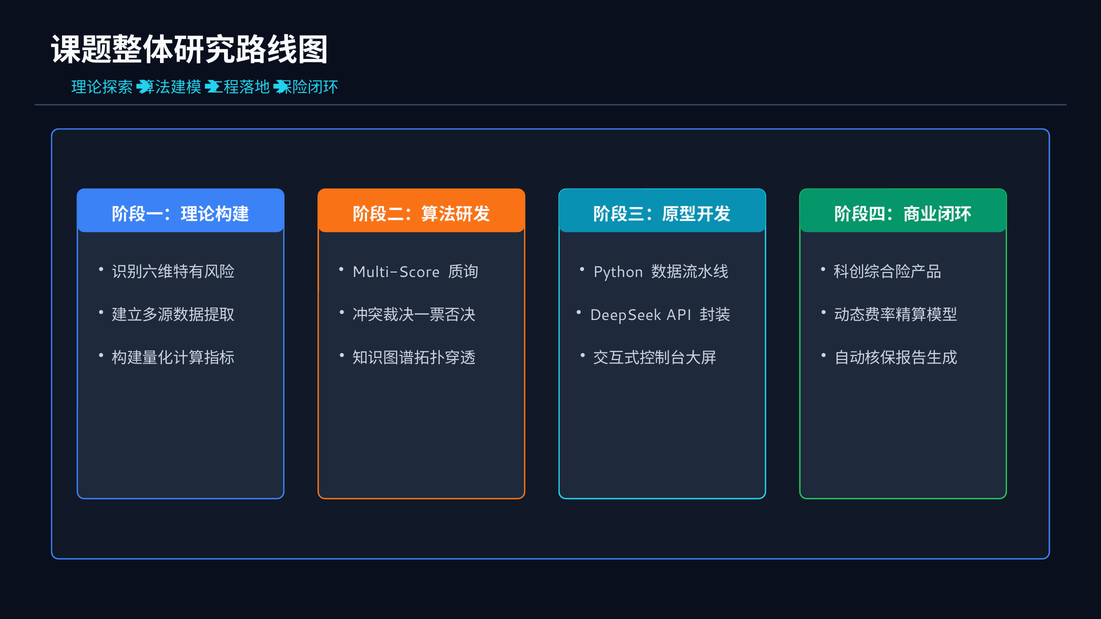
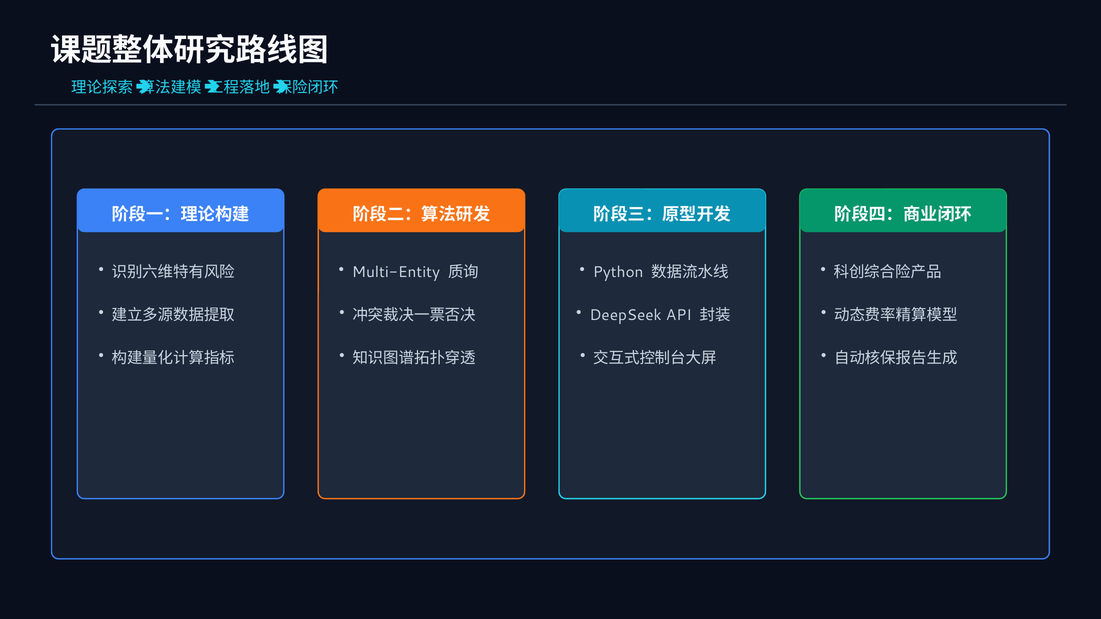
Multi-Score: Multi-Score -> Multi-Entity (396, 272)
